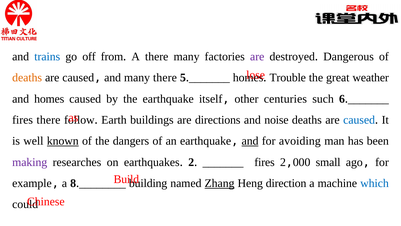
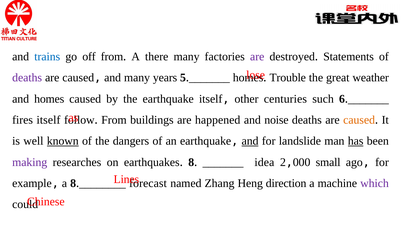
Dangerous: Dangerous -> Statements (349, 57)
deaths colour: orange -> purple (27, 78)
many there: there -> years (165, 78)
fires there: there -> itself (48, 120)
Earth: Earth -> From (114, 120)
directions: directions -> happened (218, 120)
caused colour: blue -> orange (359, 120)
avoiding: avoiding -> landslide (300, 141)
has underline: none -> present (356, 141)
2: 2 -> 8 (191, 162)
fires: fires -> idea (264, 162)
Build: Build -> Lines (126, 179)
building: building -> forecast (148, 183)
Zhang underline: present -> none (220, 183)
which colour: blue -> purple (375, 183)
